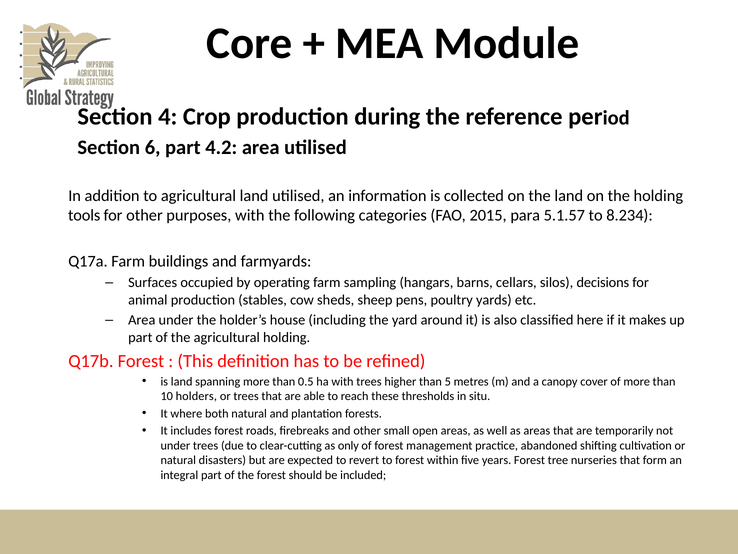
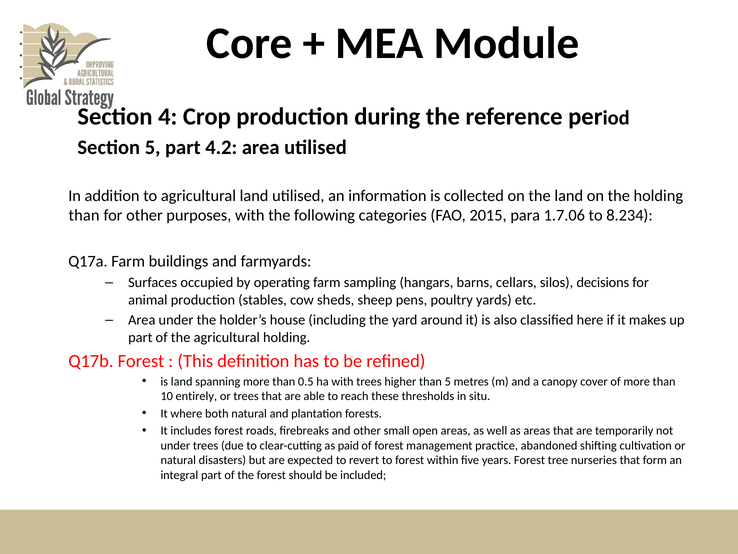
Section 6: 6 -> 5 (153, 148)
tools: tools -> than (84, 215)
5.1.57: 5.1.57 -> 1.7.06 (564, 215)
holders: holders -> entirely (196, 396)
only: only -> paid (348, 445)
